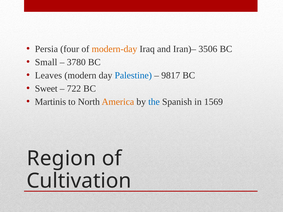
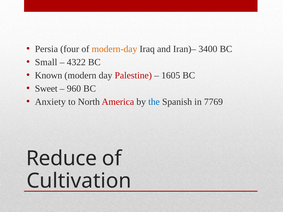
3506: 3506 -> 3400 (208, 49)
3780: 3780 -> 4322 (76, 62)
Leaves: Leaves -> Known (49, 75)
Palestine colour: blue -> red (133, 75)
9817: 9817 -> 1605 (171, 75)
722: 722 -> 960 (74, 89)
Martinis: Martinis -> Anxiety (50, 102)
America colour: orange -> red (118, 102)
1569: 1569 -> 7769 (213, 102)
Region: Region -> Reduce (62, 159)
